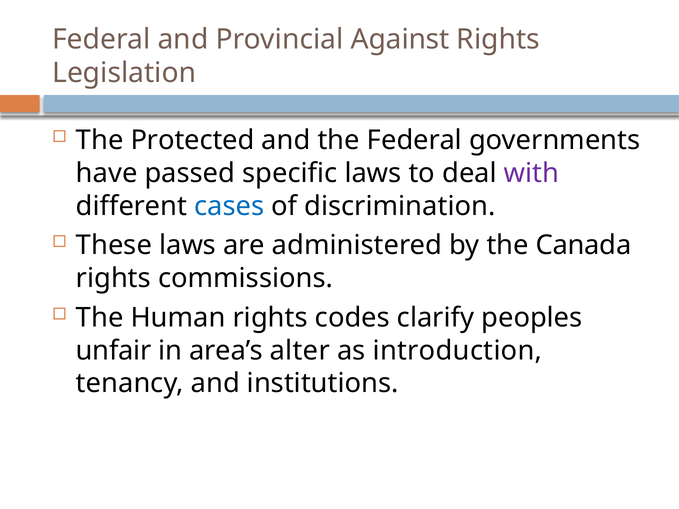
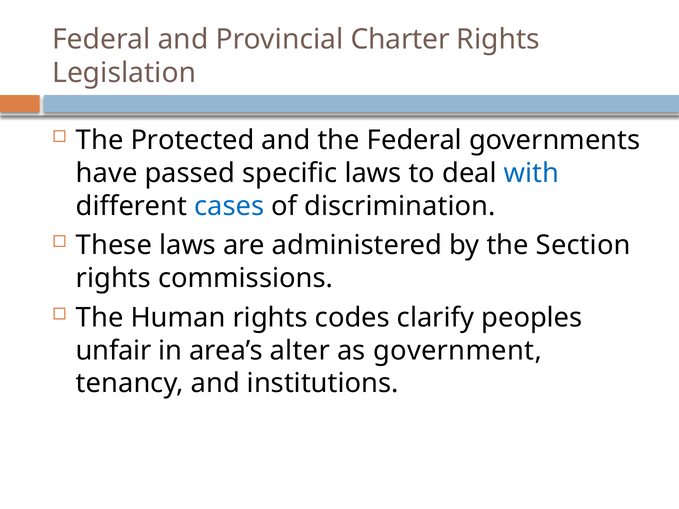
Against: Against -> Charter (400, 39)
with colour: purple -> blue (532, 173)
Canada: Canada -> Section (583, 246)
introduction: introduction -> government (457, 351)
